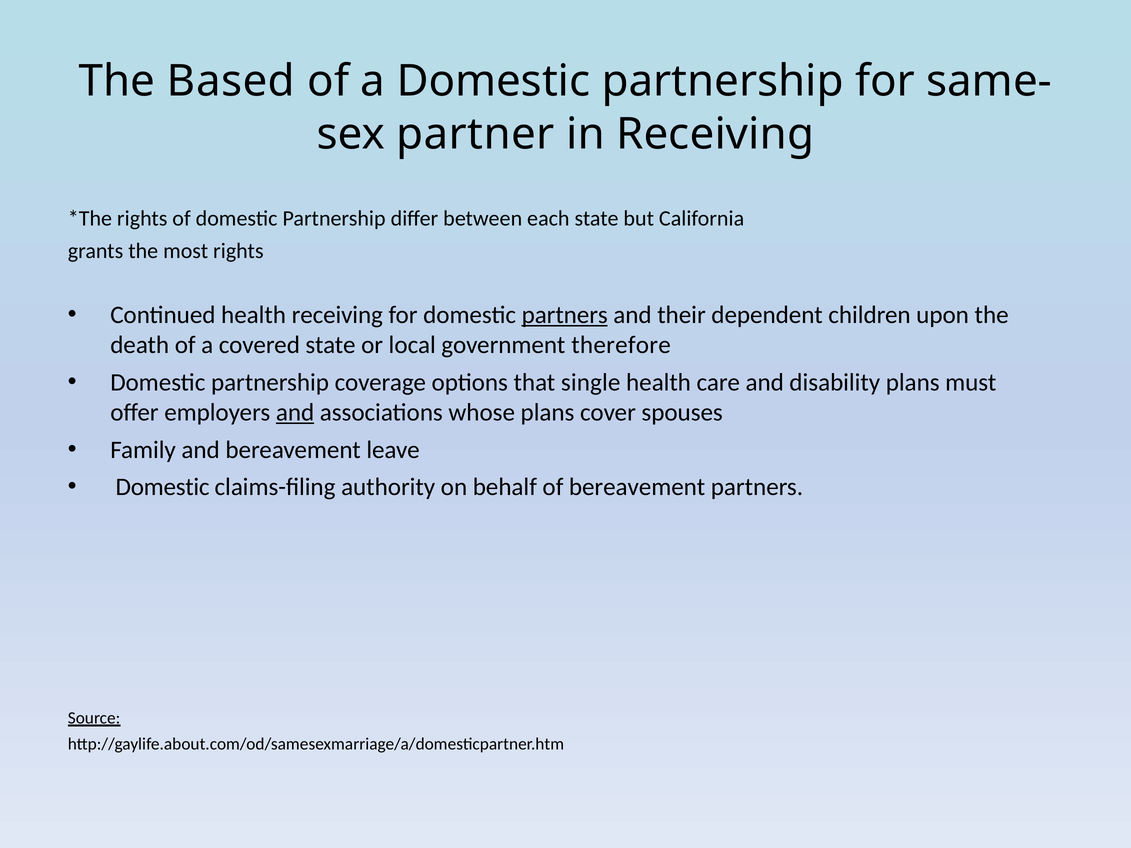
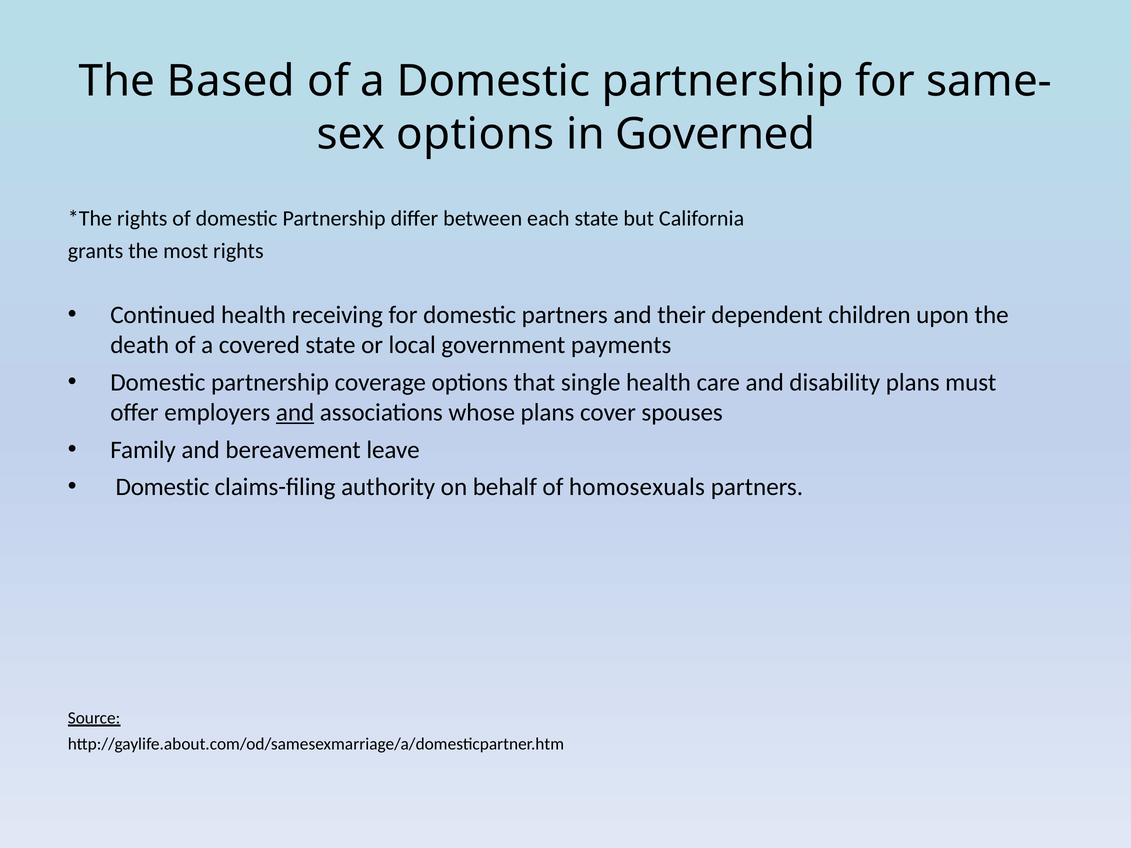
partner: partner -> options (475, 134)
in Receiving: Receiving -> Governed (715, 134)
partners underline: present -> none (565, 315)
therefore: therefore -> payments (621, 345)
of bereavement: bereavement -> homosexuals (637, 487)
